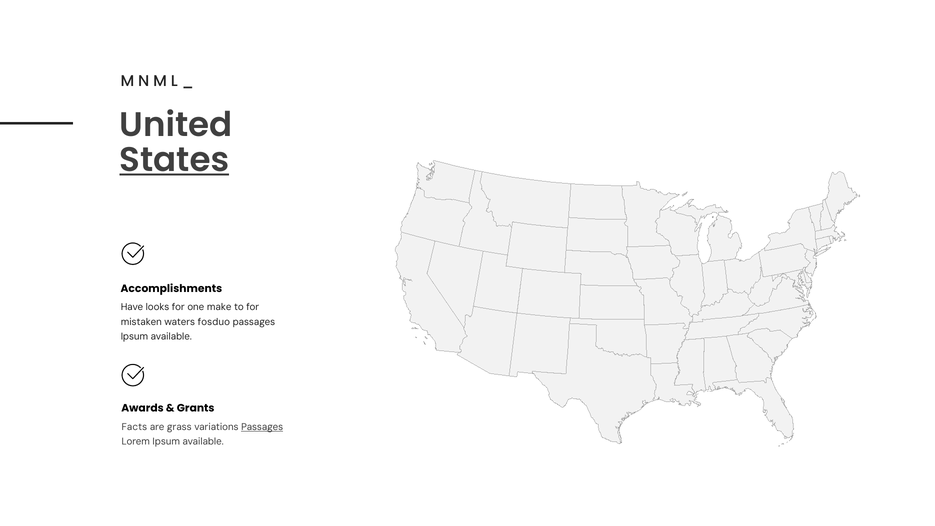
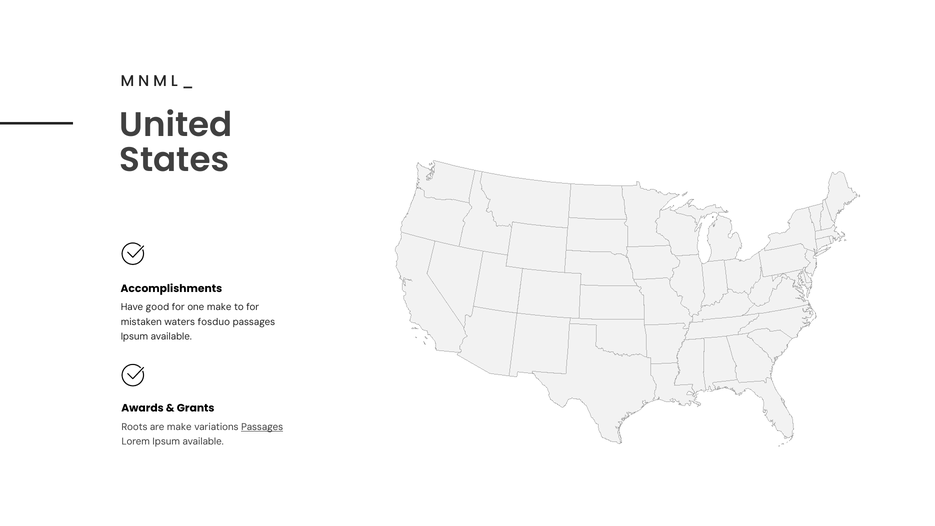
States underline: present -> none (174, 160)
looks: looks -> good (157, 307)
Facts: Facts -> Roots (134, 427)
are grass: grass -> make (179, 427)
